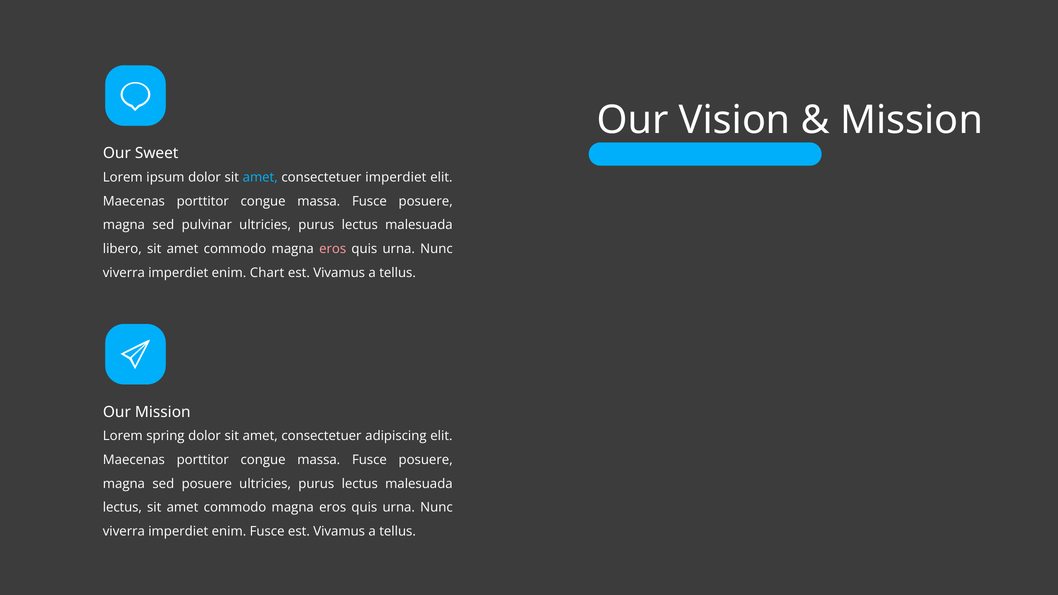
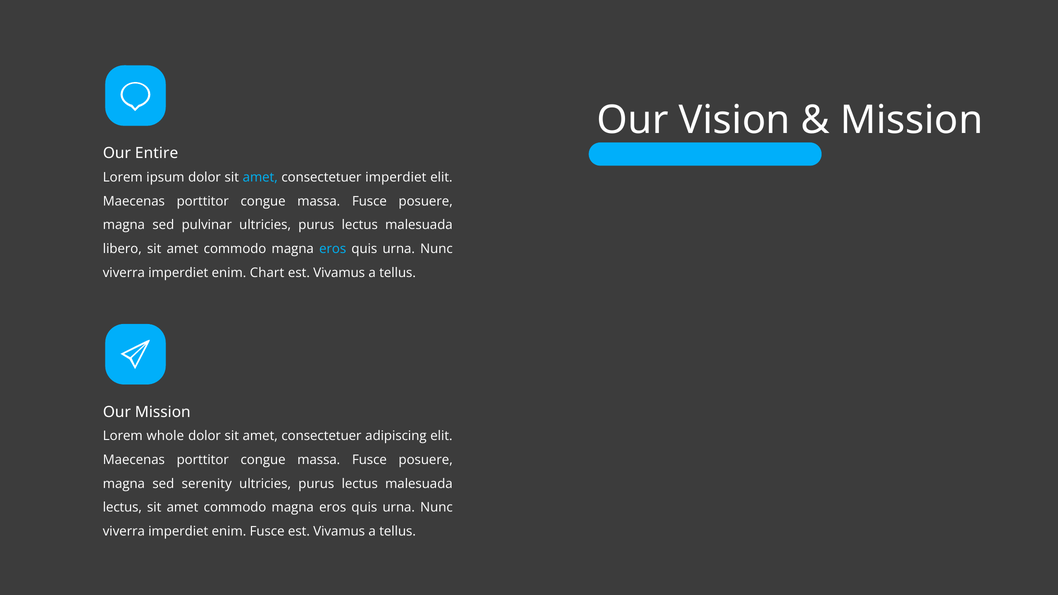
Sweet: Sweet -> Entire (157, 153)
eros colour: pink -> light blue (333, 249)
spring: spring -> whole (165, 436)
sed posuere: posuere -> serenity (207, 484)
